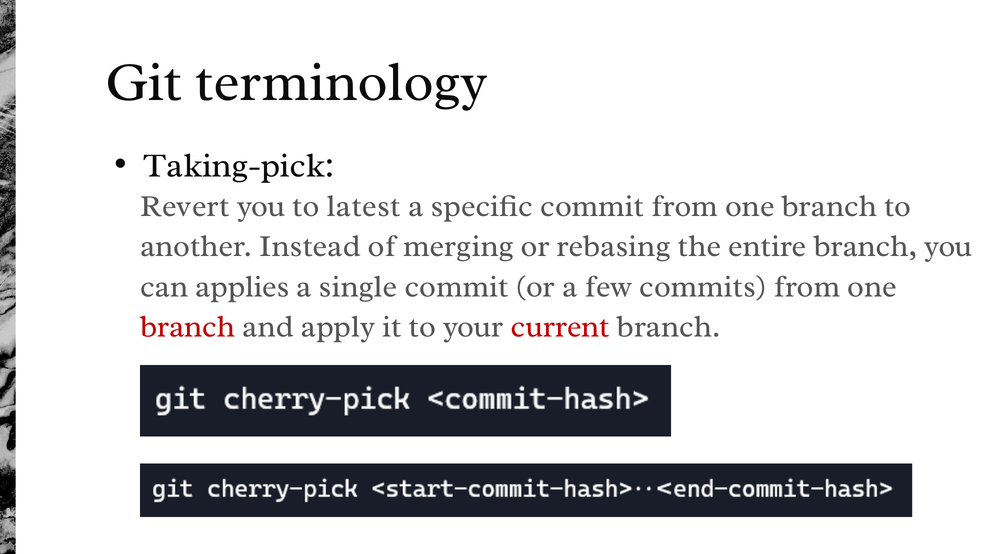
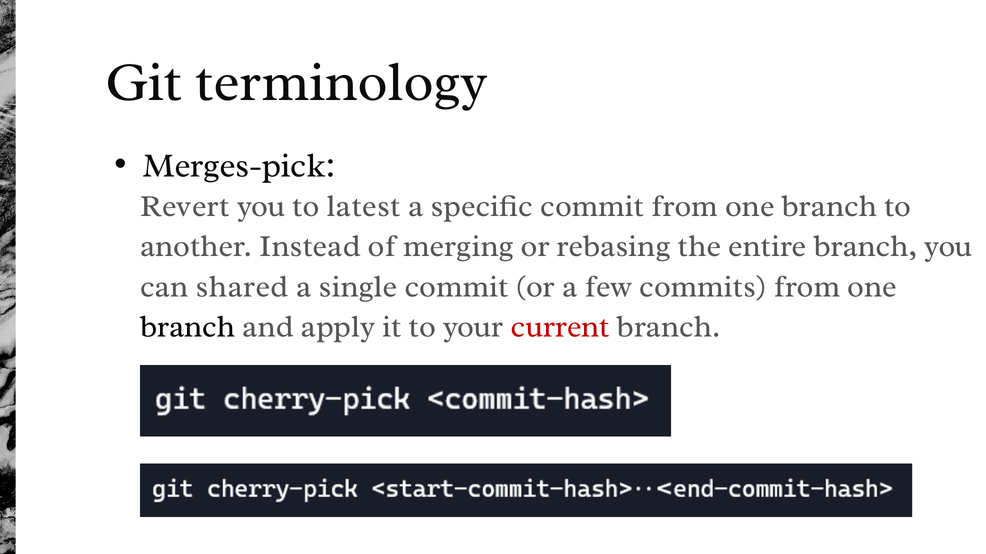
Taking-pick: Taking-pick -> Merges-pick (239, 165)
applies: applies -> shared (242, 287)
branch colour: red -> black (188, 327)
